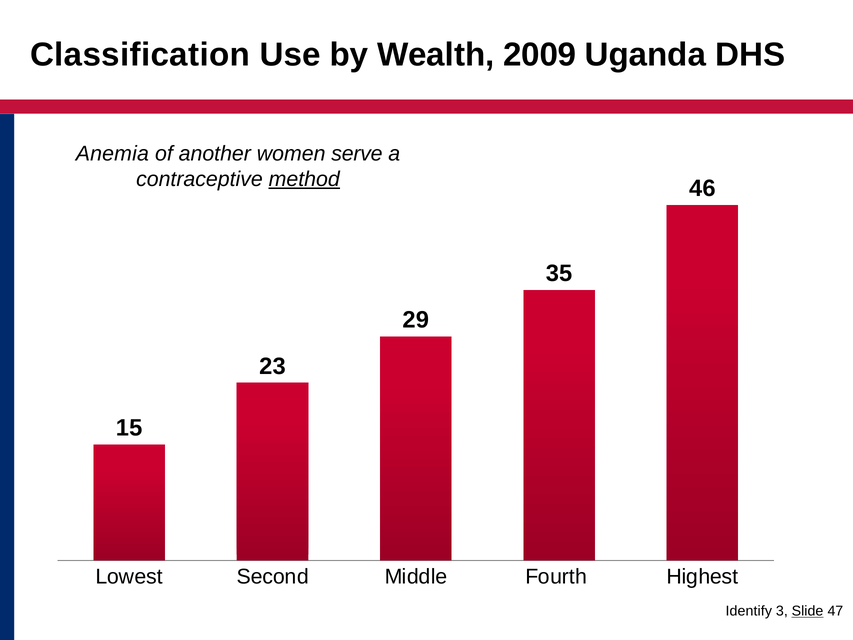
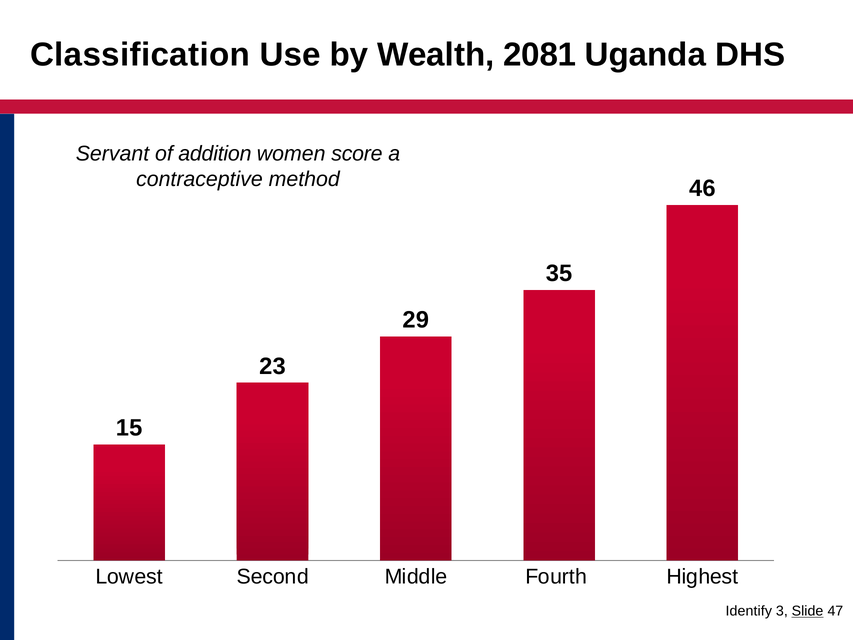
2009: 2009 -> 2081 (540, 55)
Anemia: Anemia -> Servant (112, 154)
another: another -> addition (215, 154)
serve: serve -> score (357, 154)
method underline: present -> none (304, 179)
